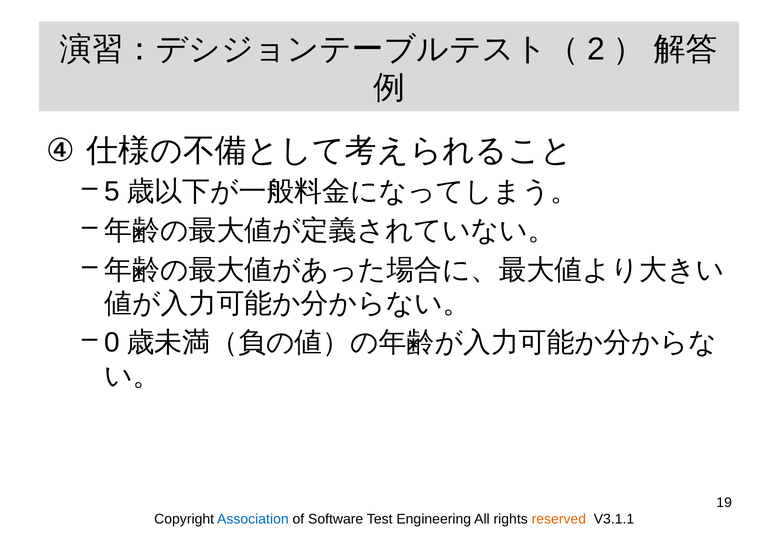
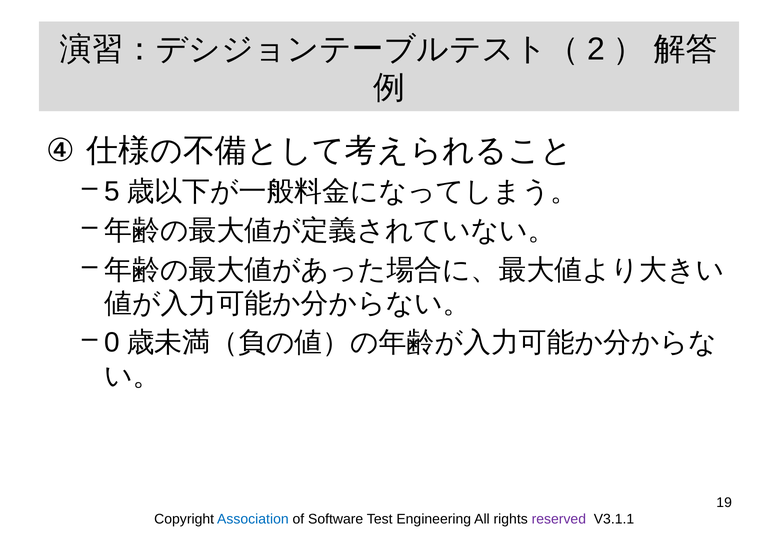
reserved colour: orange -> purple (559, 520)
